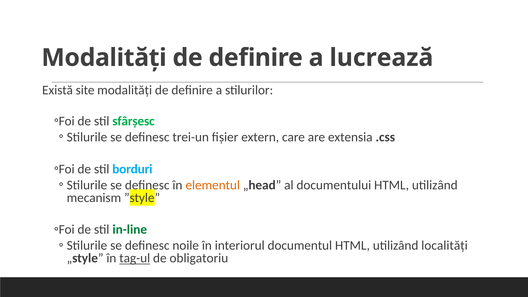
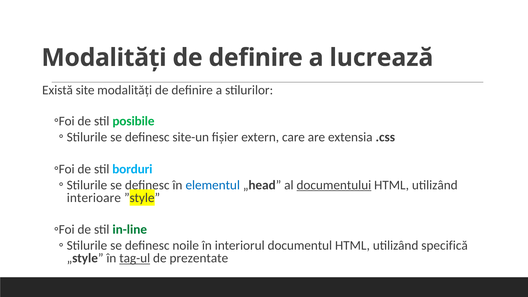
sfârșesc: sfârșesc -> posibile (133, 121)
trei-un: trei-un -> site-un (191, 137)
elementul colour: orange -> blue (213, 185)
documentului underline: none -> present (334, 185)
mecanism: mecanism -> interioare (94, 198)
localități: localități -> specifică (445, 246)
obligatoriu: obligatoriu -> prezentate (199, 258)
